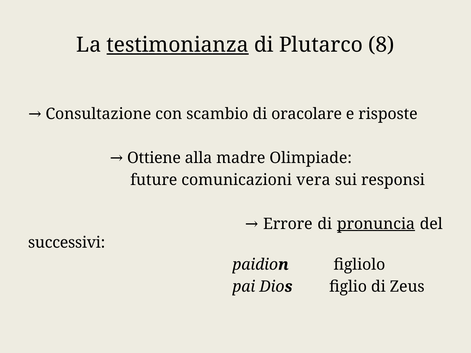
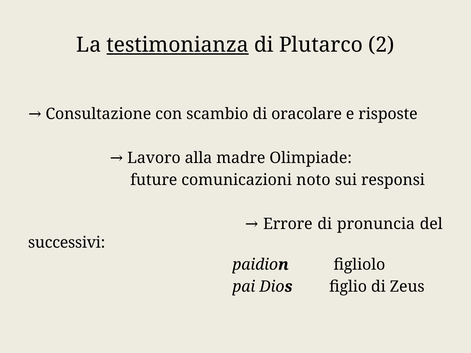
8: 8 -> 2 (381, 45)
Ottiene: Ottiene -> Lavoro (154, 158)
vera: vera -> noto (313, 180)
pronuncia underline: present -> none (376, 224)
